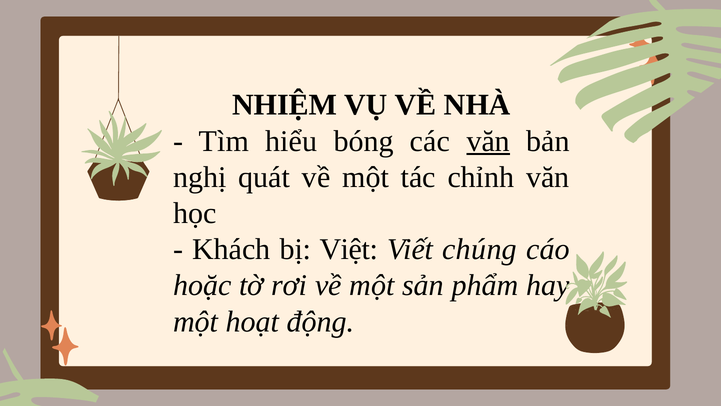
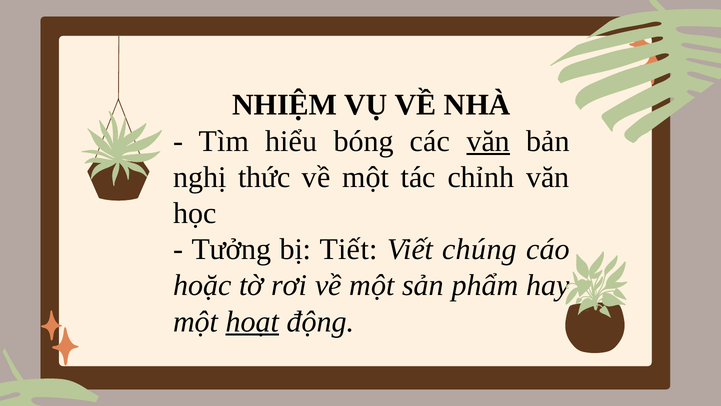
quát: quát -> thức (264, 177)
Khách: Khách -> Tưởng (231, 249)
Việt: Việt -> Tiết (349, 249)
hoạt underline: none -> present (252, 321)
